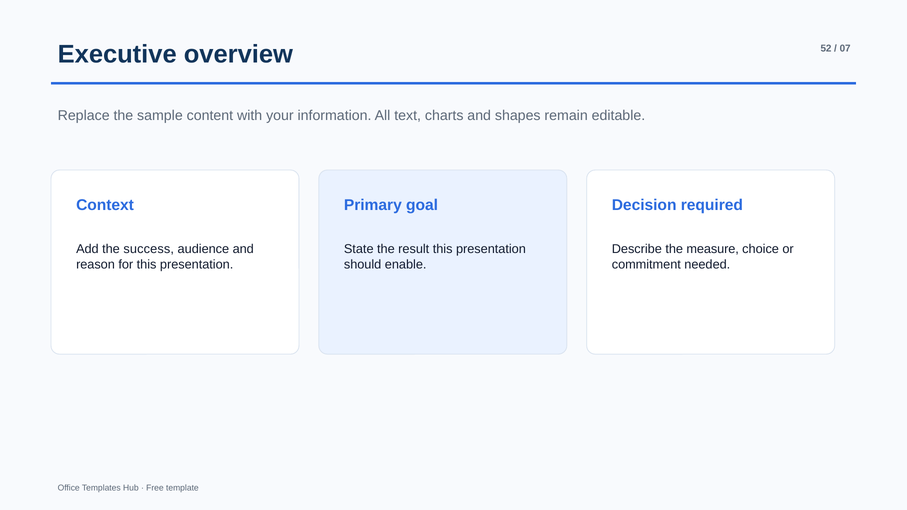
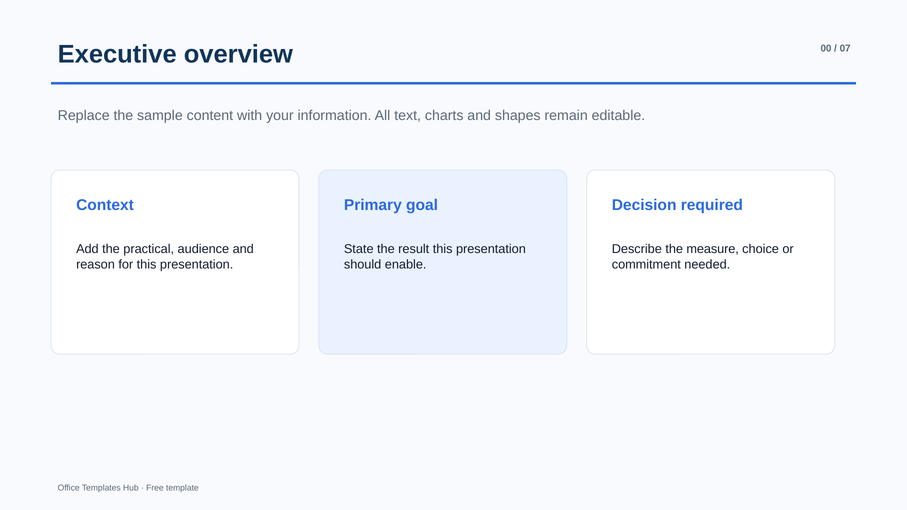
52: 52 -> 00 (826, 48)
success: success -> practical (149, 249)
